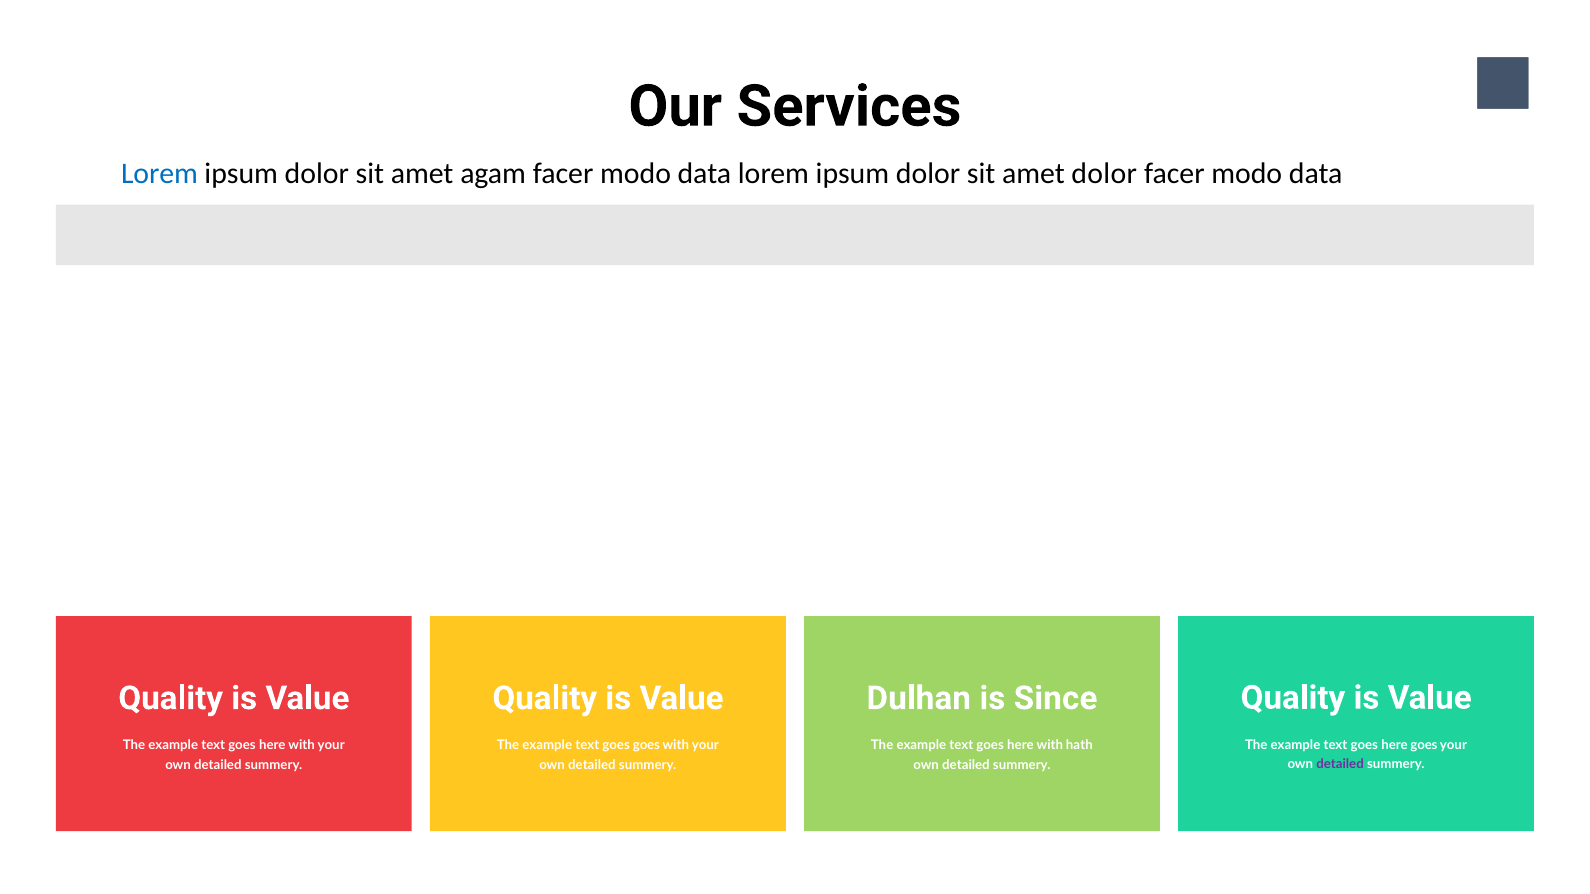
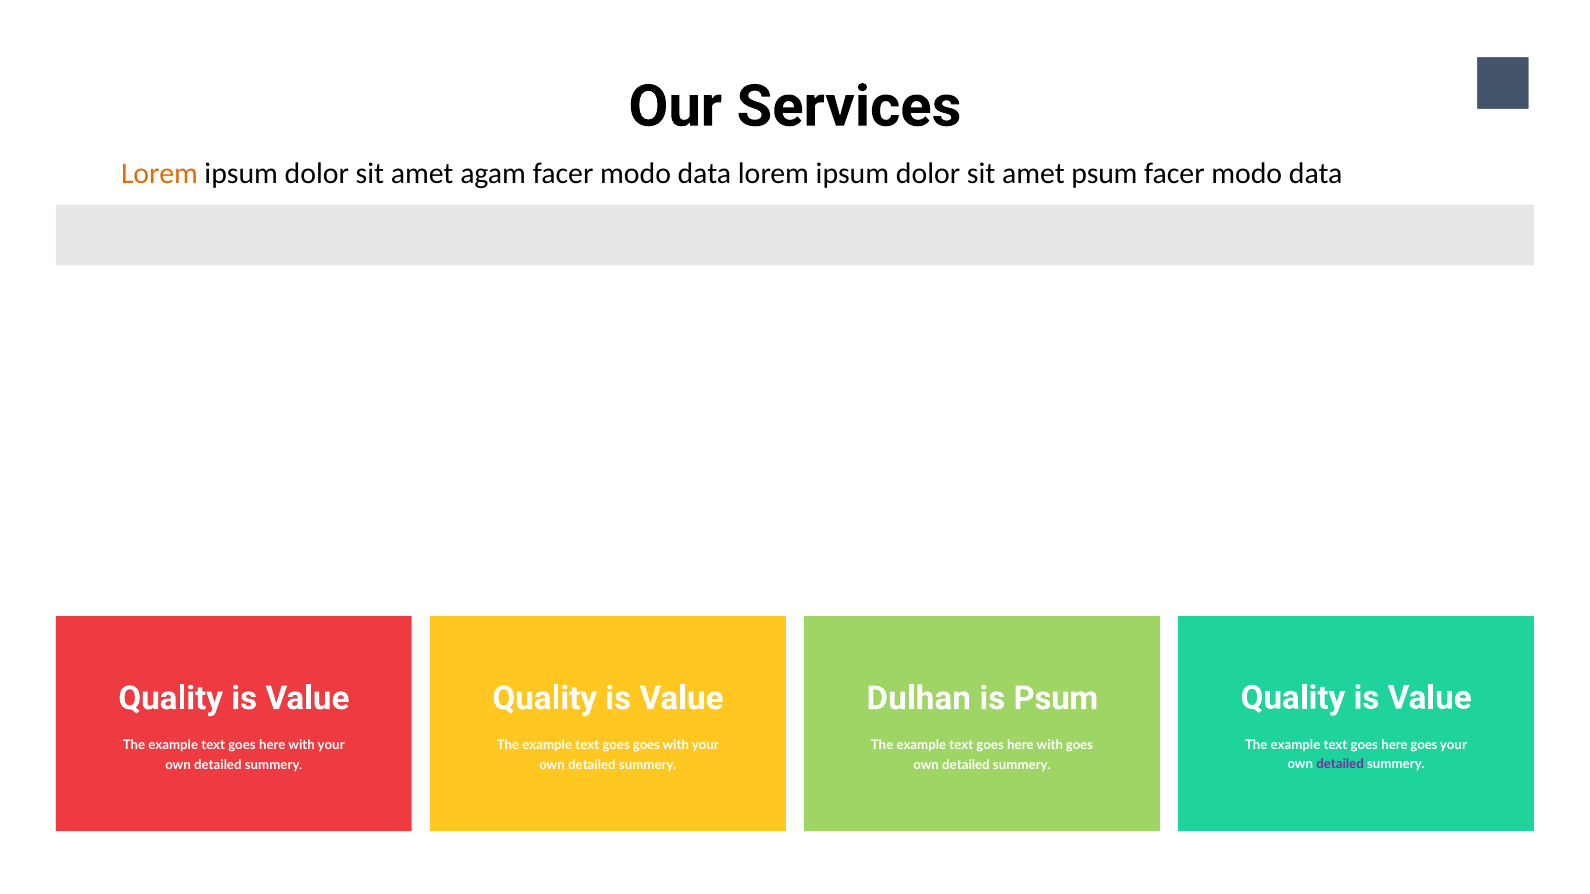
Lorem colour: blue -> orange (159, 174)
amet dolor: dolor -> psum (1104, 174)
is Since: Since -> Psum (1056, 699)
with hath: hath -> goes (1079, 746)
